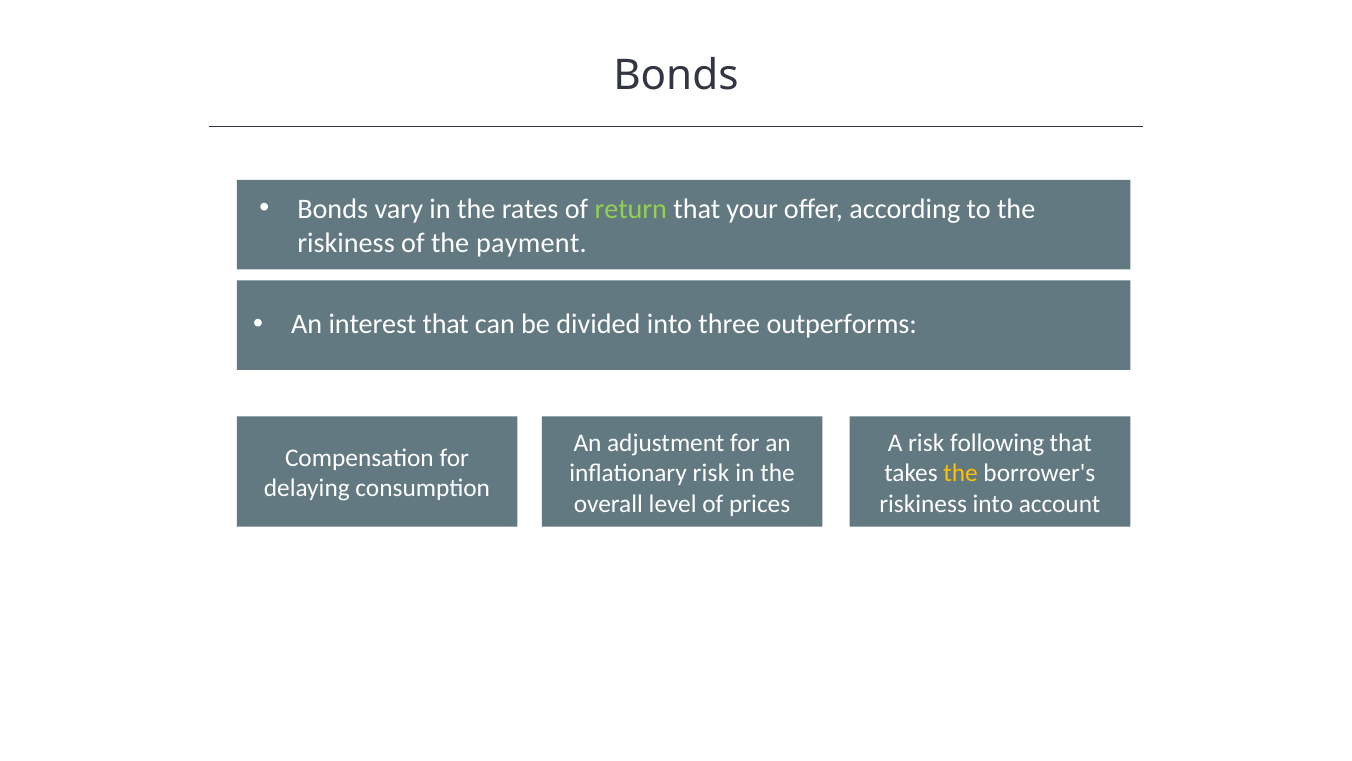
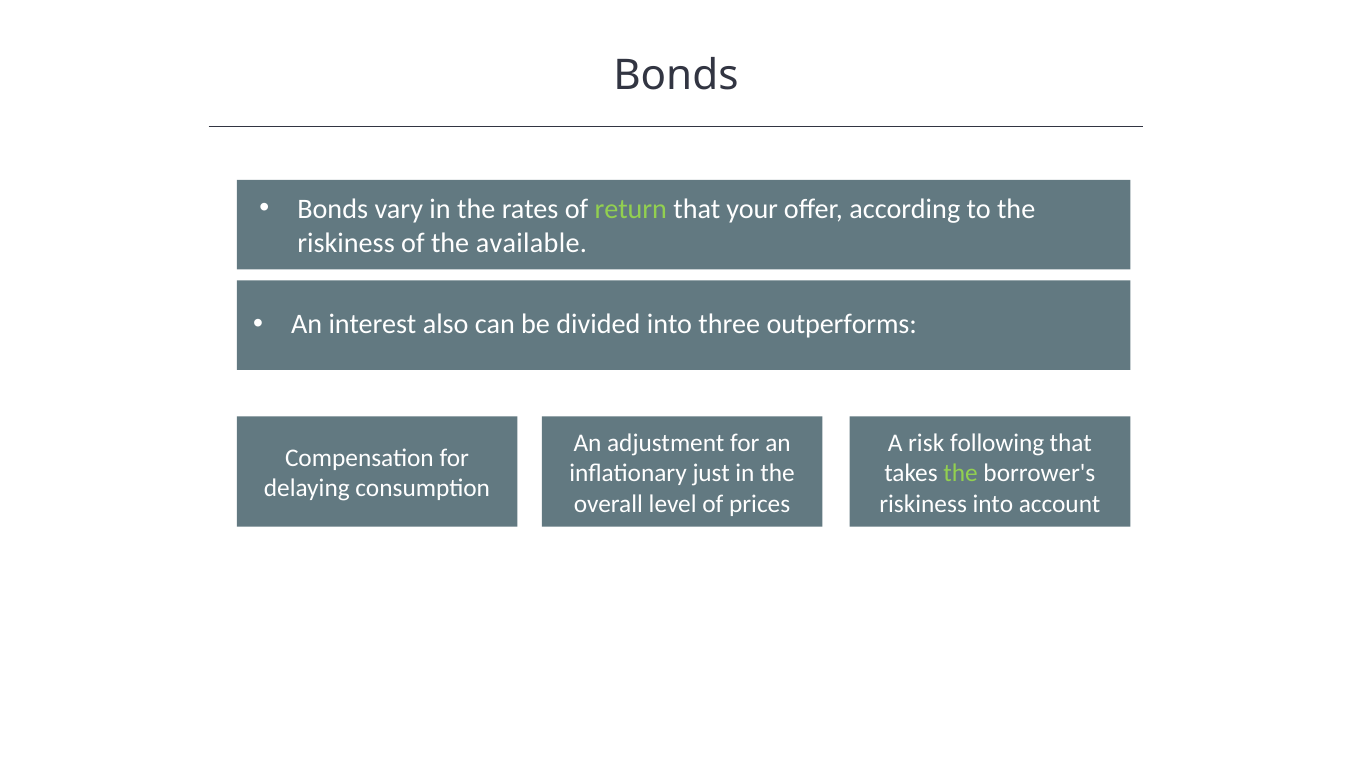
payment: payment -> available (531, 243)
interest that: that -> also (446, 324)
inflationary risk: risk -> just (711, 473)
the colour: yellow -> light green (961, 473)
